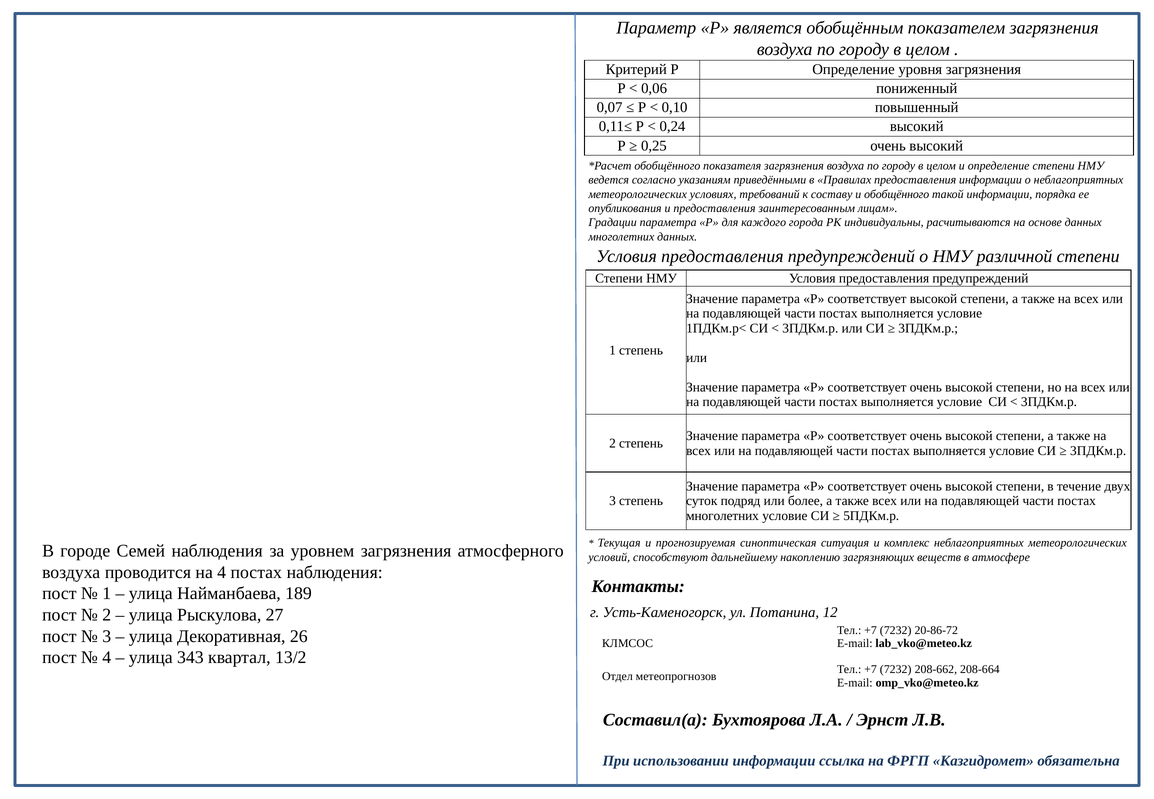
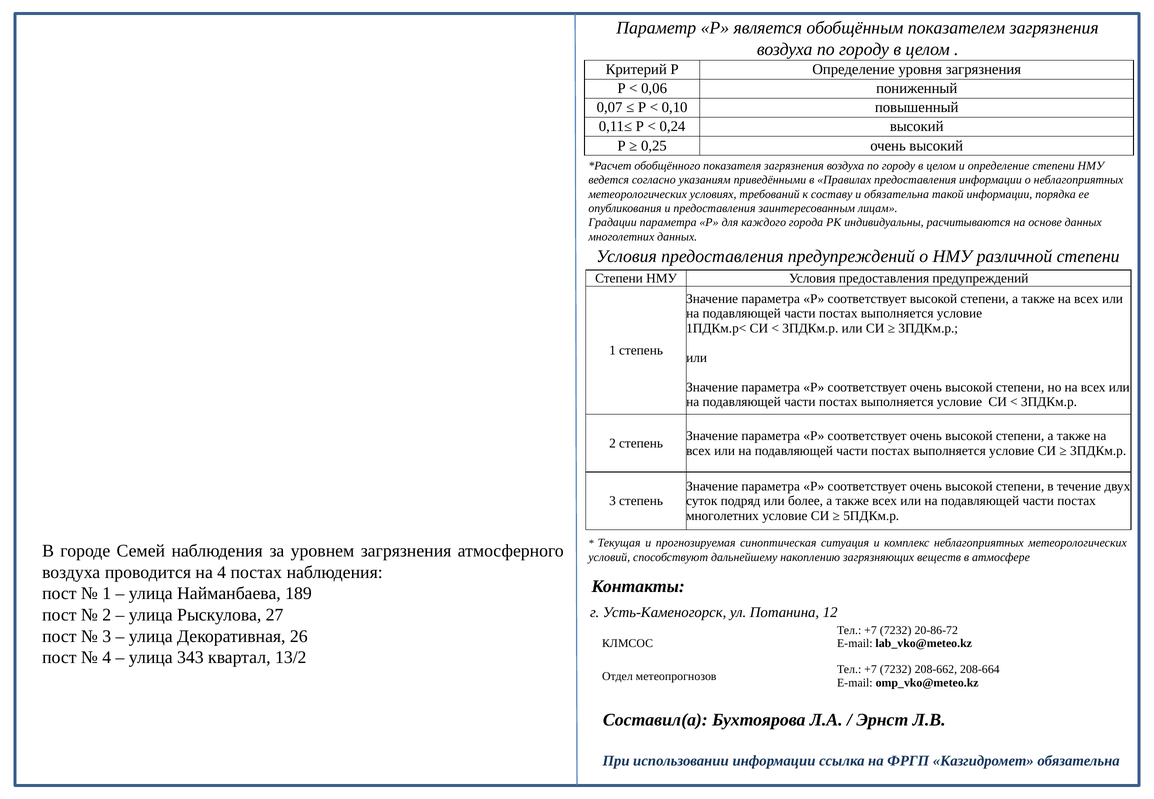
и обобщённого: обобщённого -> обязательна (897, 194)
